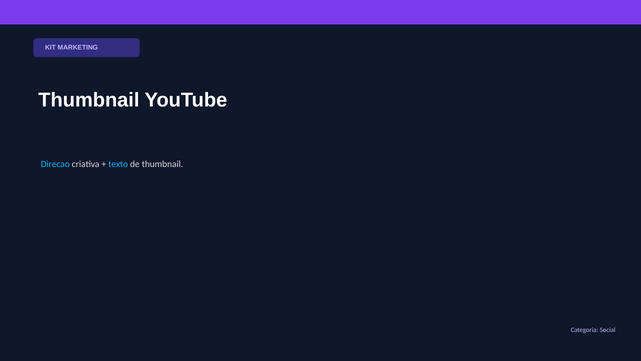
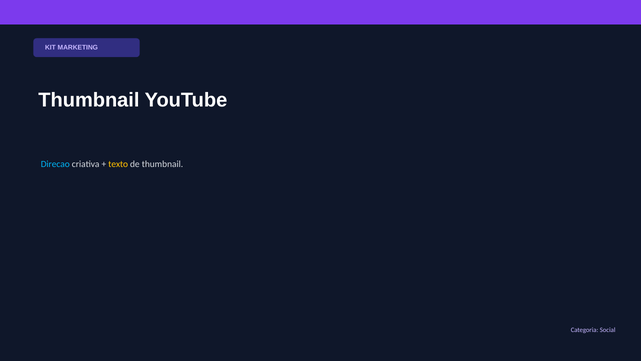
texto colour: light blue -> yellow (118, 164)
